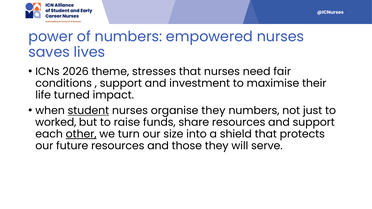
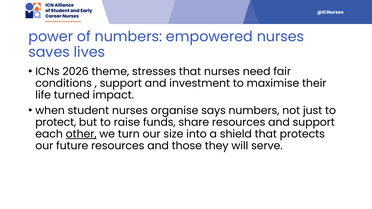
student underline: present -> none (88, 111)
organise they: they -> says (214, 111)
worked: worked -> protect (56, 122)
